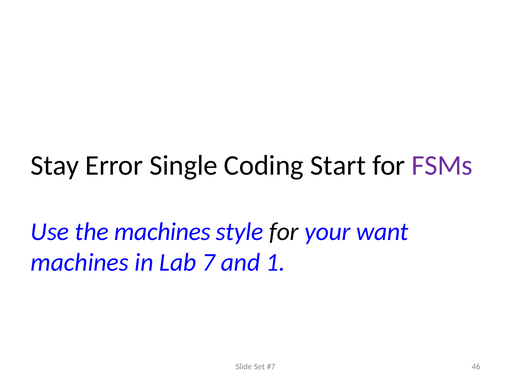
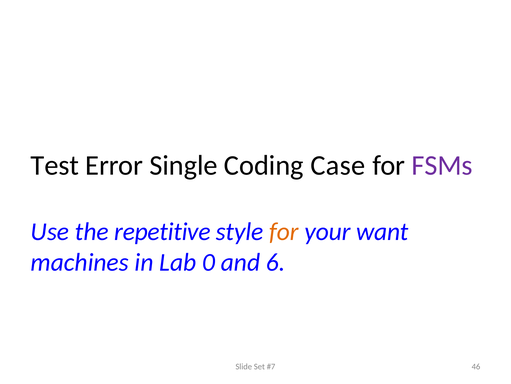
Stay: Stay -> Test (55, 165)
Start: Start -> Case (338, 165)
the machines: machines -> repetitive (162, 231)
for colour: black -> orange (284, 231)
7: 7 -> 0 (208, 262)
1: 1 -> 6 (276, 262)
